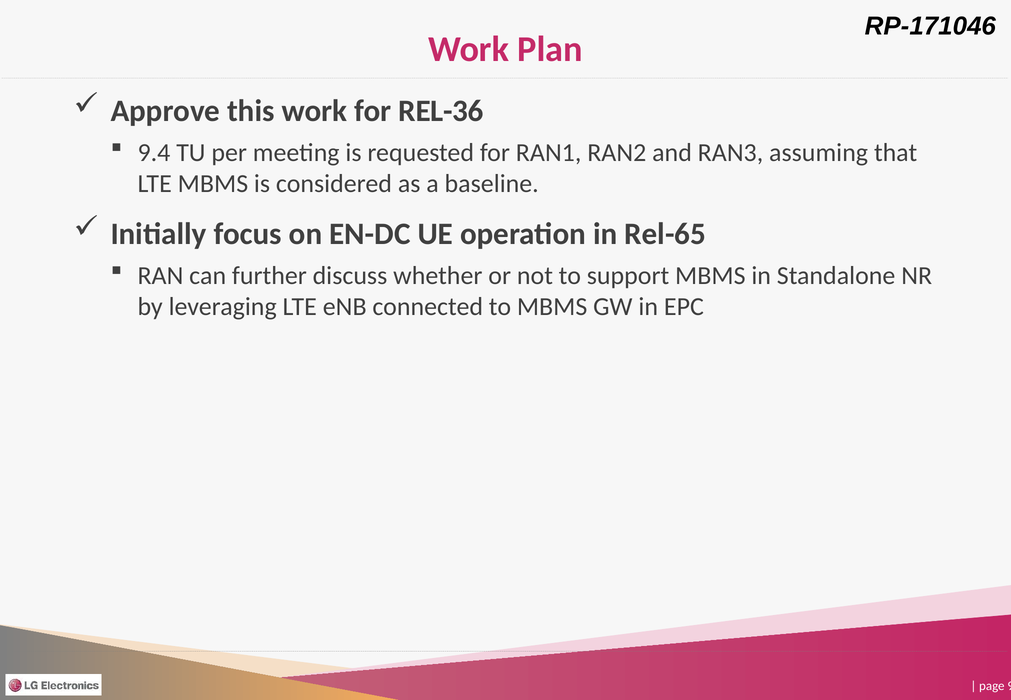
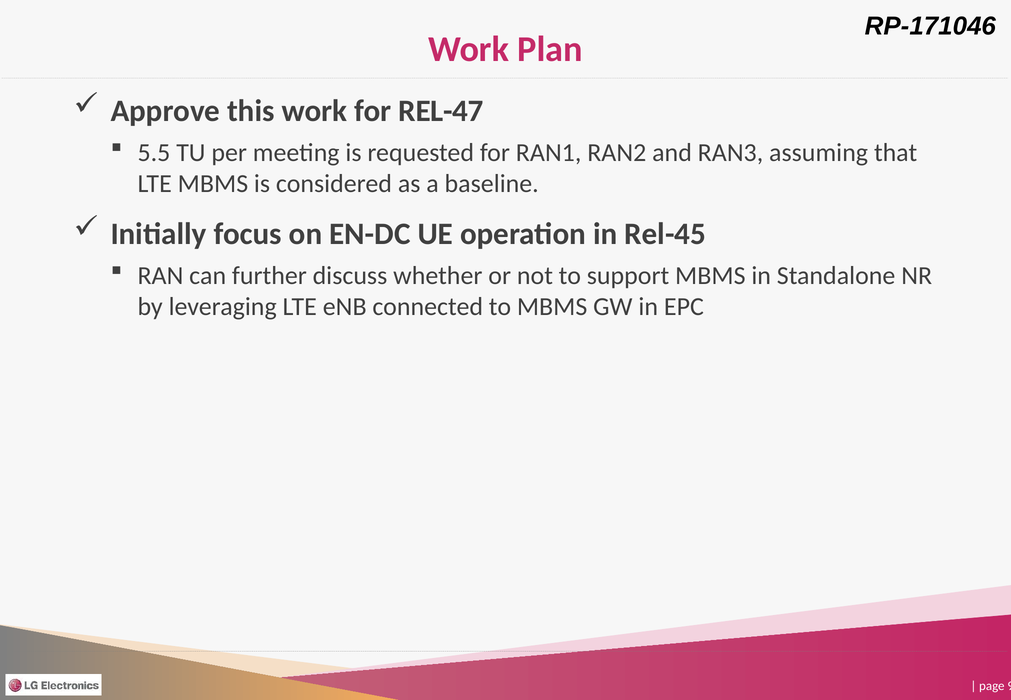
REL-36: REL-36 -> REL-47 (441, 111)
9.4: 9.4 -> 5.5 (154, 153)
Rel-65: Rel-65 -> Rel-45 (665, 234)
